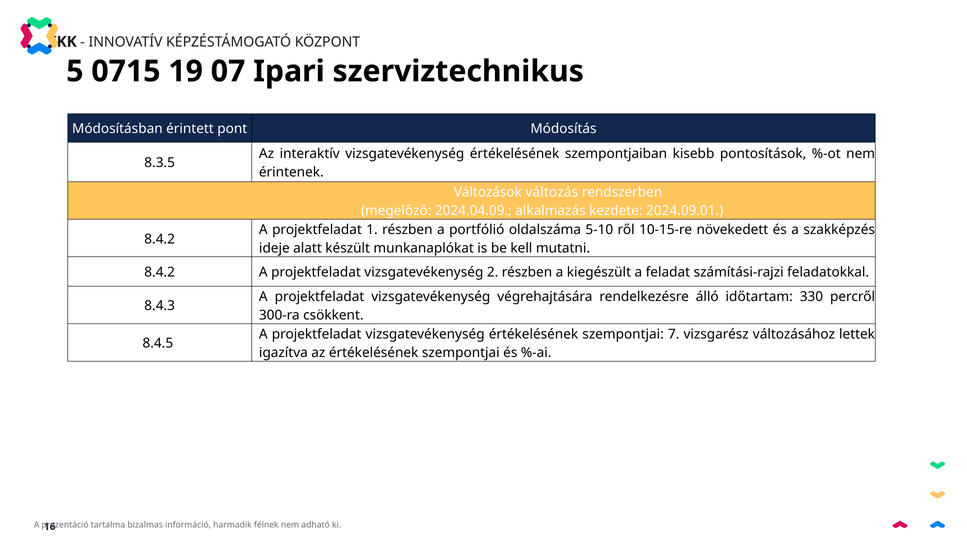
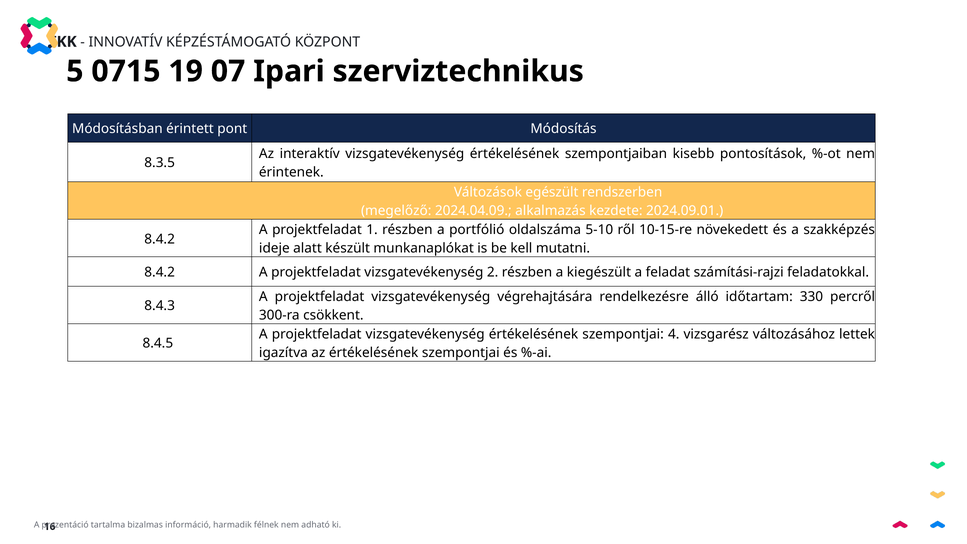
változás: változás -> egészült (552, 192)
7: 7 -> 4 (674, 334)
